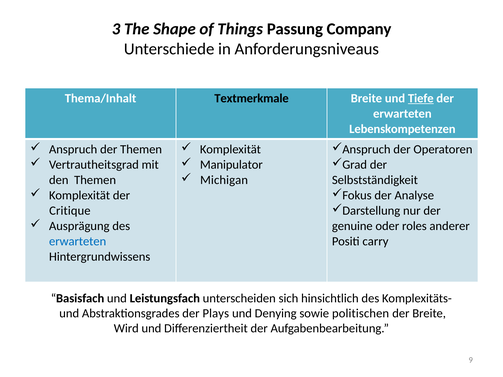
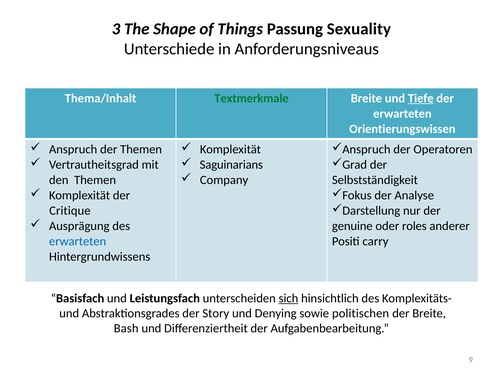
Company: Company -> Sexuality (359, 29)
Textmerkmale colour: black -> green (252, 98)
Lebenskompetenzen: Lebenskompetenzen -> Orientierungswissen (402, 129)
Manipulator: Manipulator -> Saguinarians (231, 165)
Michigan: Michigan -> Company (224, 180)
sich underline: none -> present (288, 299)
Plays: Plays -> Story (216, 314)
Wird: Wird -> Bash (126, 329)
